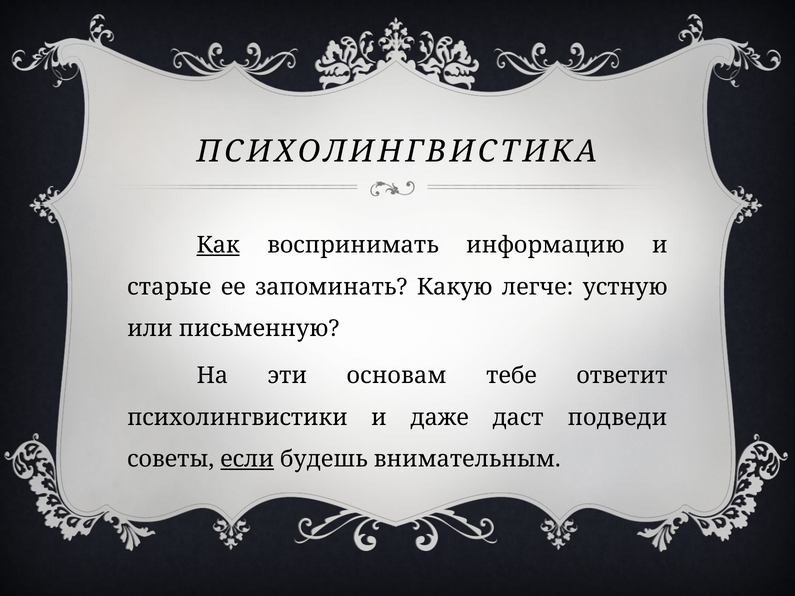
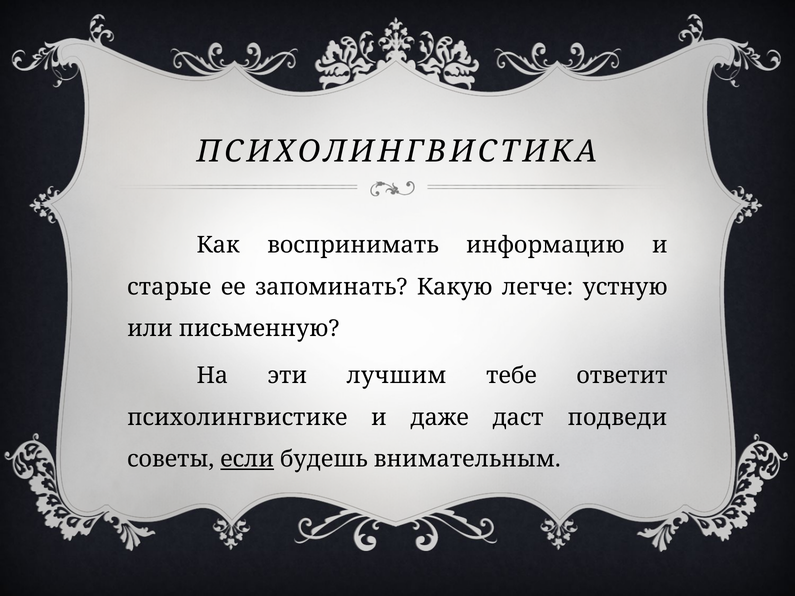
Как underline: present -> none (218, 245)
основам: основам -> лучшим (397, 376)
психолингвистики: психолингвистики -> психолингвистике (237, 418)
